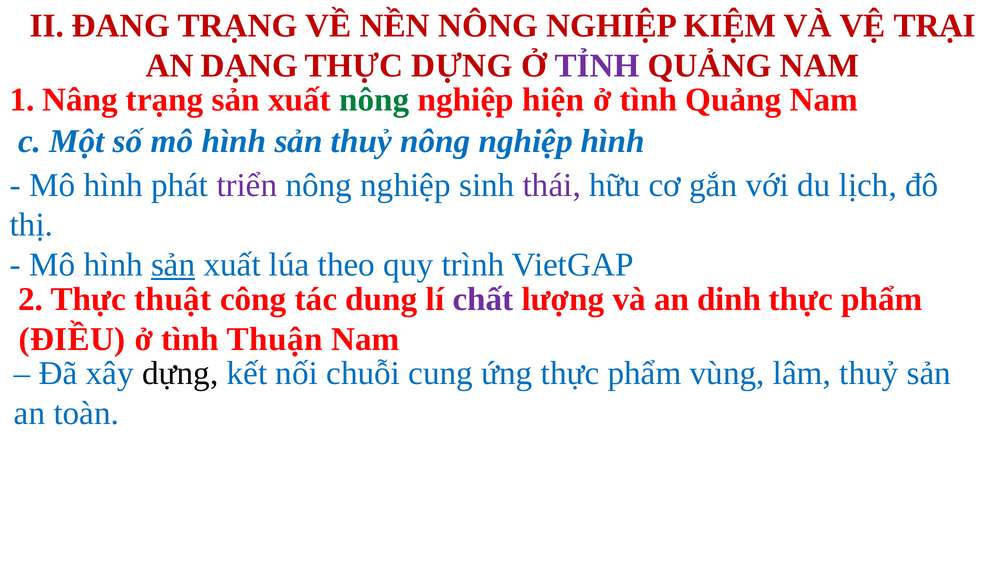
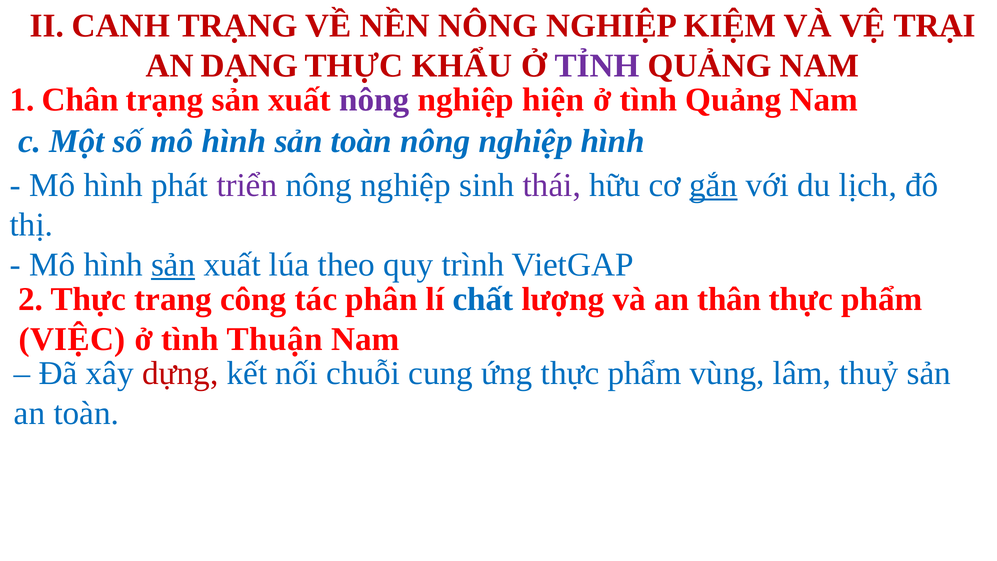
ĐANG: ĐANG -> CANH (121, 26)
THỰC DỰNG: DỰNG -> KHẨU (462, 66)
Nâng: Nâng -> Chân (80, 100)
nông colour: green -> purple (374, 100)
sản thuỷ: thuỷ -> toàn (361, 141)
gắn underline: none -> present (713, 185)
thuật: thuật -> trang (173, 299)
dung: dung -> phân (382, 299)
chất colour: purple -> blue (483, 299)
dinh: dinh -> thân (729, 299)
ĐIỀU: ĐIỀU -> VIỆC (72, 339)
dựng colour: black -> red (180, 373)
